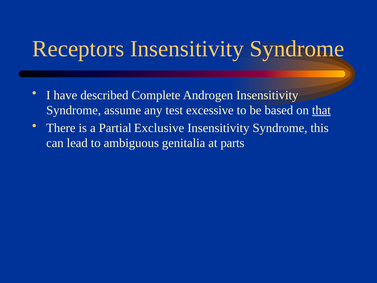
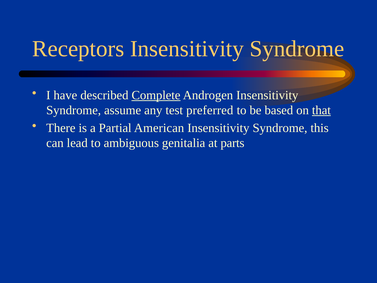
Complete underline: none -> present (156, 95)
excessive: excessive -> preferred (210, 110)
Exclusive: Exclusive -> American (159, 128)
